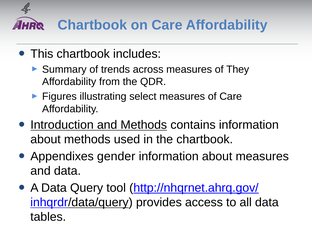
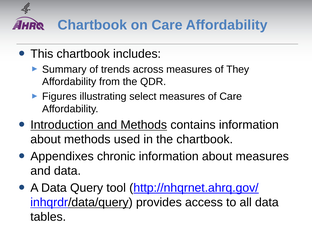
gender: gender -> chronic (116, 156)
